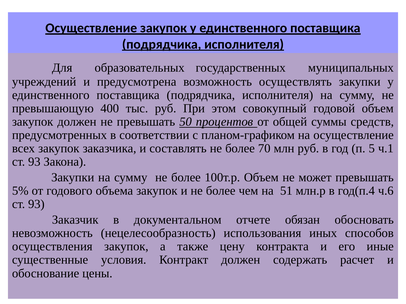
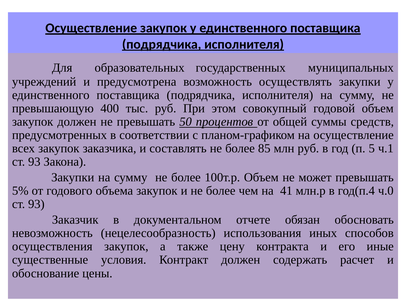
70: 70 -> 85 (264, 149)
51: 51 -> 41 (286, 191)
ч.6: ч.6 -> ч.0 (386, 191)
